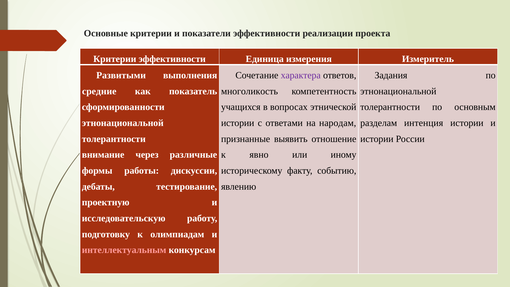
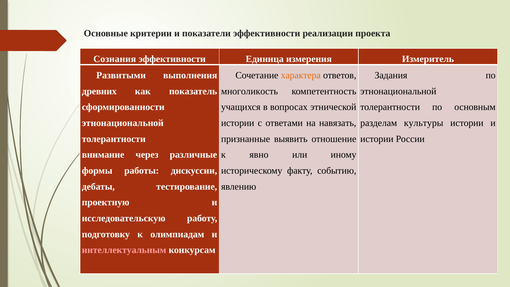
Критерии: Критерии -> Сознания (115, 59)
характера colour: purple -> orange (301, 75)
средние: средние -> древних (99, 91)
народам: народам -> навязать (338, 123)
интенция: интенция -> культуры (424, 123)
